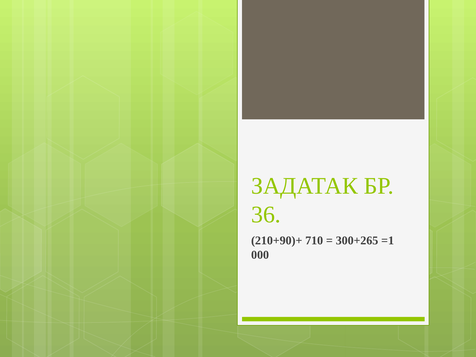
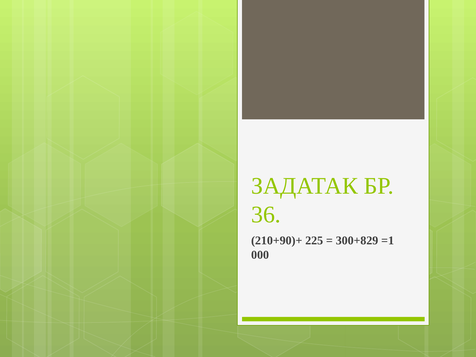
710: 710 -> 225 (314, 241)
300+265: 300+265 -> 300+829 (357, 241)
